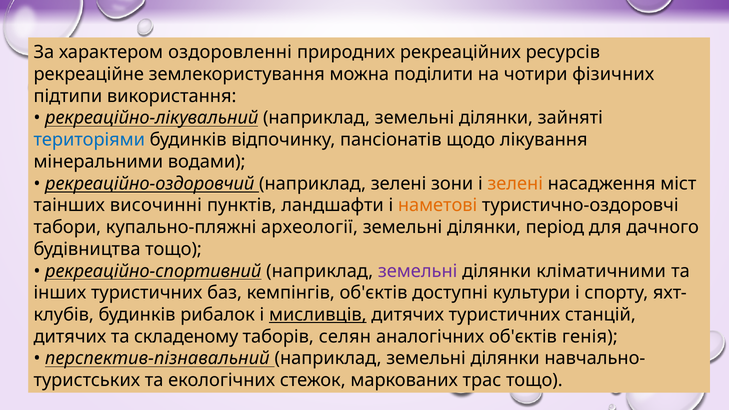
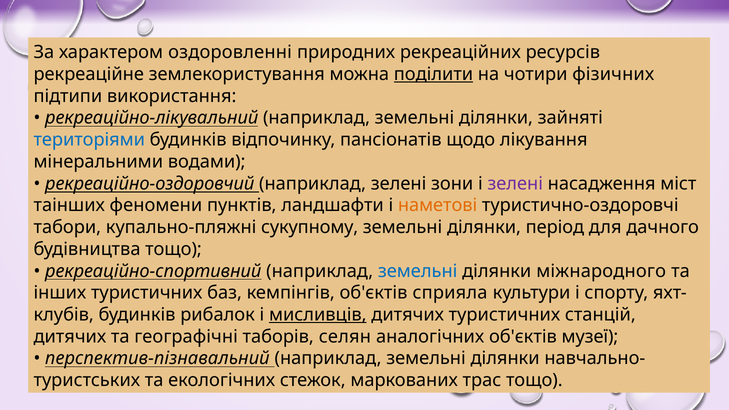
поділити underline: none -> present (434, 74)
зелені colour: orange -> purple (515, 184)
височинні: височинні -> феномени (156, 205)
археології: археології -> сукупному (310, 227)
земельні colour: purple -> blue (418, 271)
кліматичними: кліматичними -> міжнародного (601, 271)
доступні: доступні -> сприяла (450, 293)
складеному: складеному -> географічні (186, 337)
генія: генія -> музеї (590, 337)
